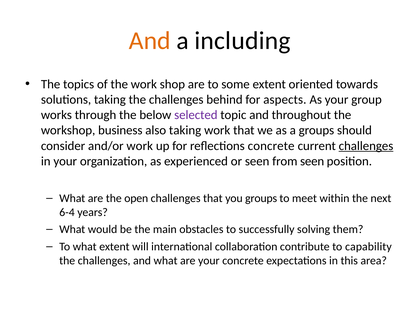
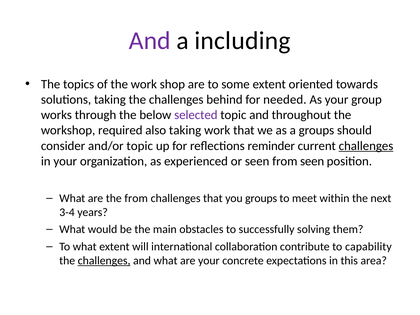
And colour: orange -> purple (150, 41)
aspects: aspects -> needed (285, 100)
business: business -> required (120, 130)
and/or work: work -> topic (140, 146)
reflections concrete: concrete -> reminder (271, 146)
the open: open -> from (136, 198)
6-4: 6-4 -> 3-4 (67, 212)
challenges underline: none -> present (104, 261)
